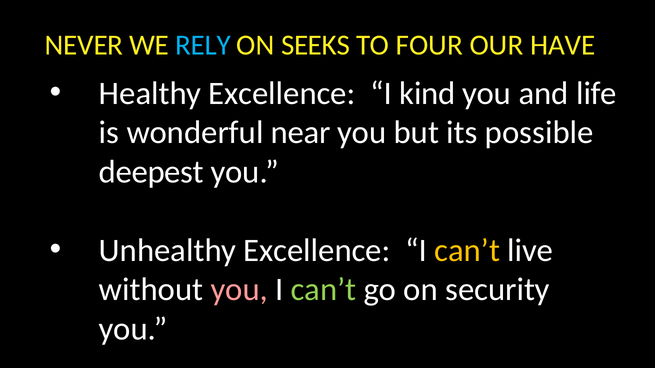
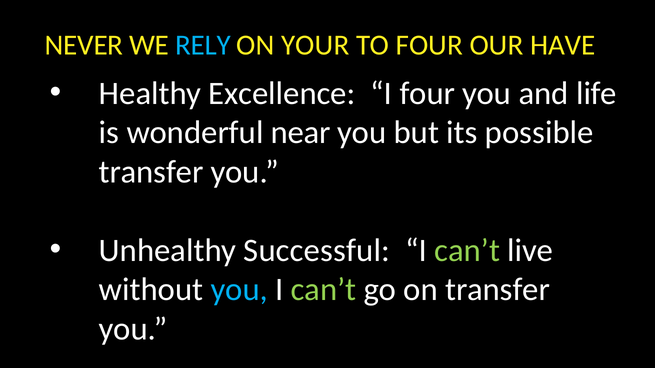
SEEKS: SEEKS -> YOUR (315, 45)
I kind: kind -> four (427, 93)
deepest: deepest -> transfer (151, 172)
Unhealthy Excellence: Excellence -> Successful (317, 251)
can’t colour: yellow -> light green (467, 251)
you colour: pink -> light blue (239, 290)
on security: security -> transfer (498, 290)
